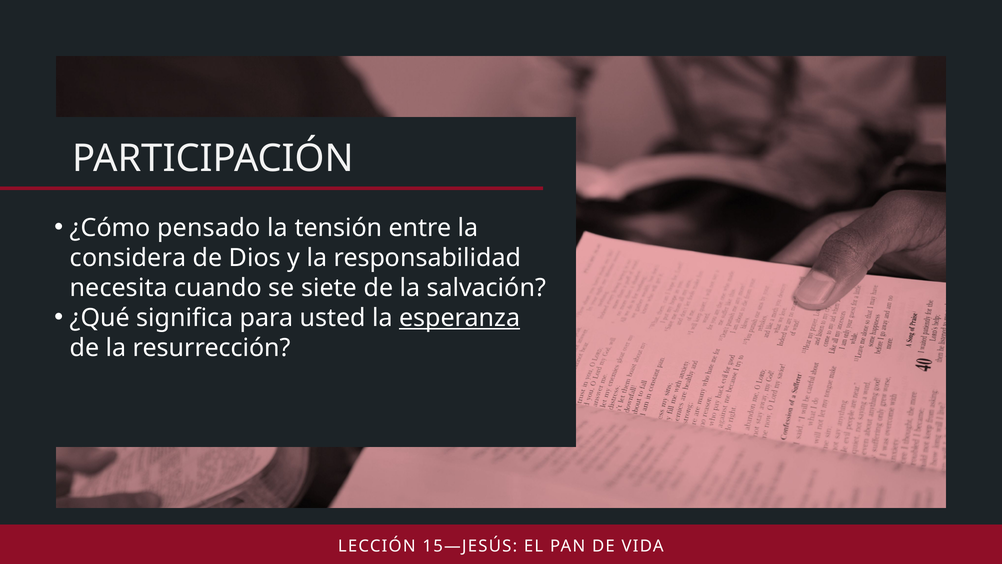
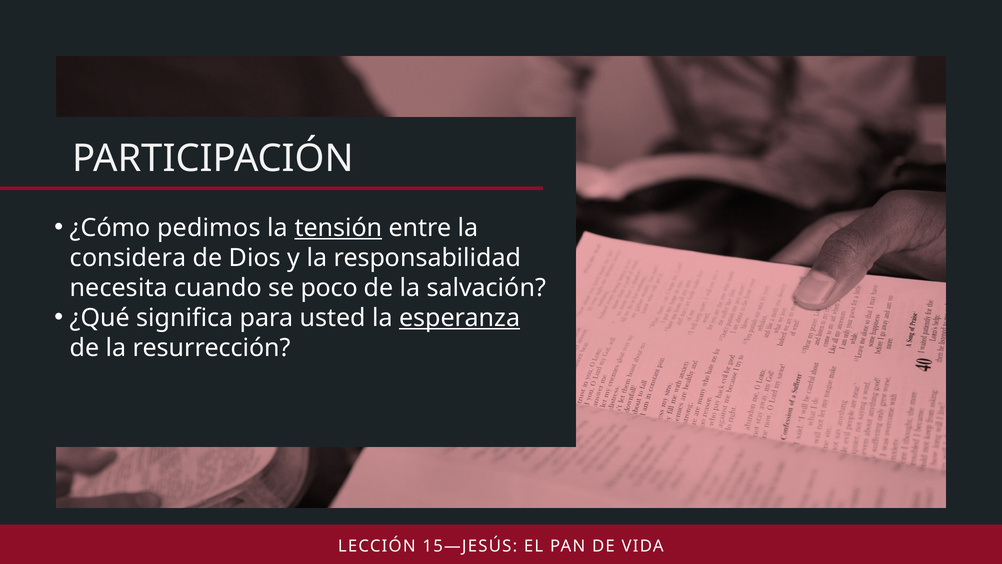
pensado: pensado -> pedimos (209, 228)
tensión underline: none -> present (338, 228)
siete: siete -> poco (329, 288)
